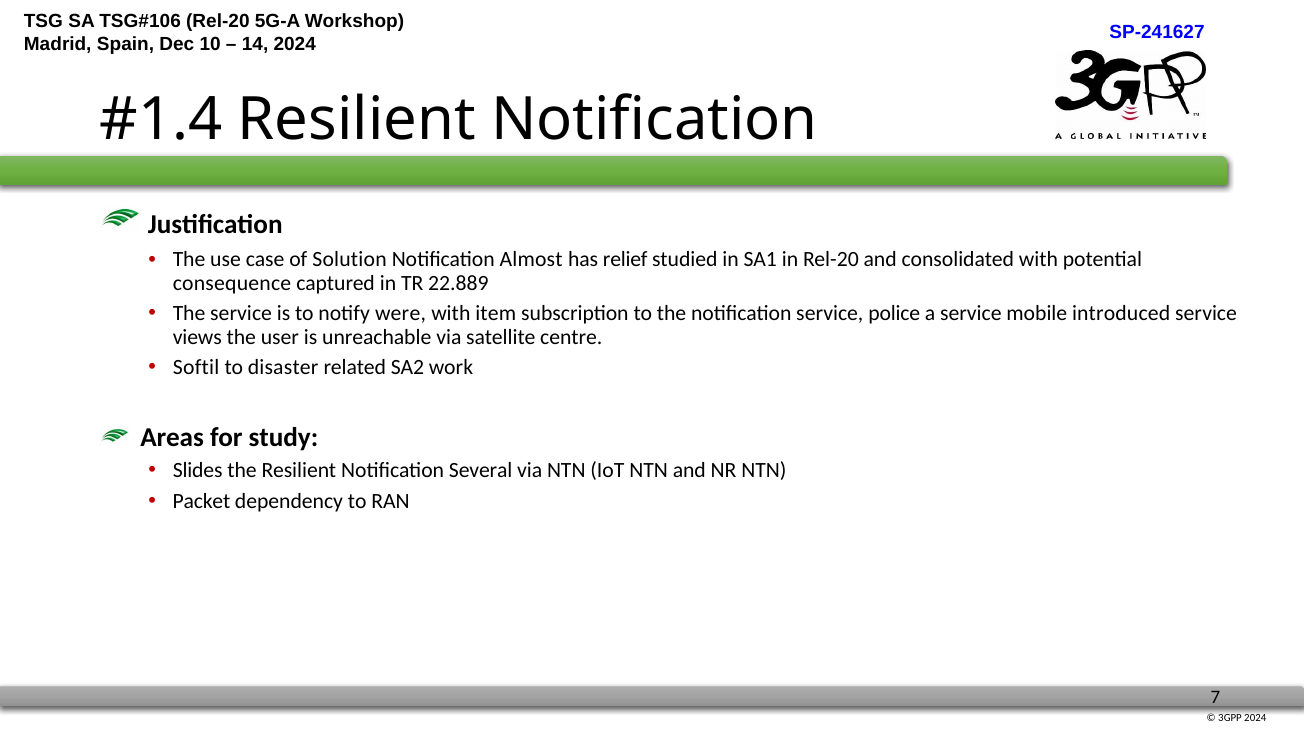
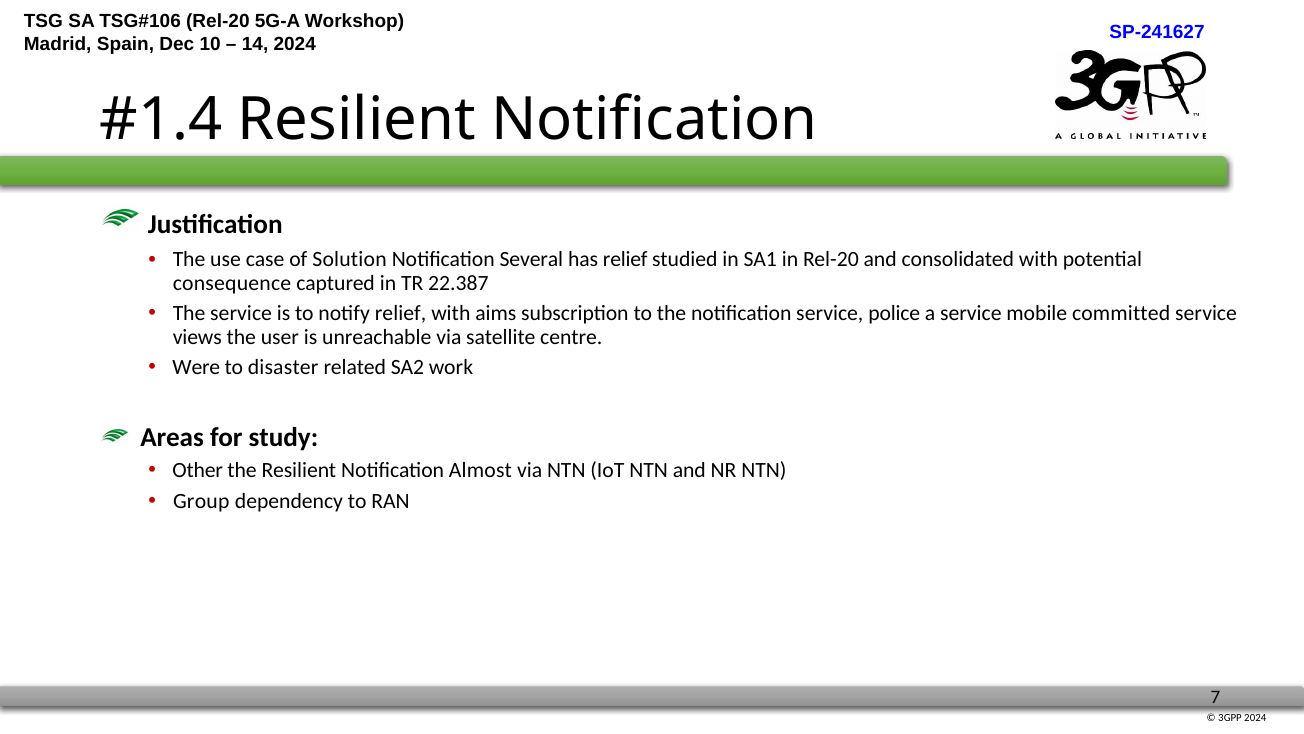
Almost: Almost -> Several (531, 260)
22.889: 22.889 -> 22.387 (458, 283)
notify were: were -> relief (401, 313)
item: item -> aims (496, 313)
introduced: introduced -> committed (1121, 313)
Softil: Softil -> Were (196, 367)
Slides: Slides -> Other (198, 470)
Several: Several -> Almost (480, 470)
Packet: Packet -> Group (201, 501)
